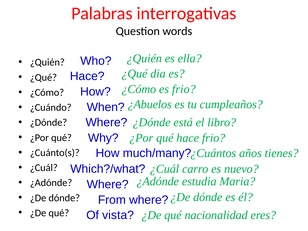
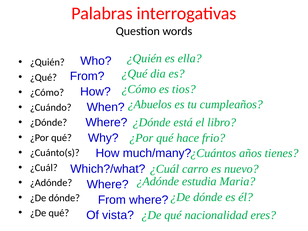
Hace: Hace -> From (87, 76)
es frio: frio -> tios (184, 89)
